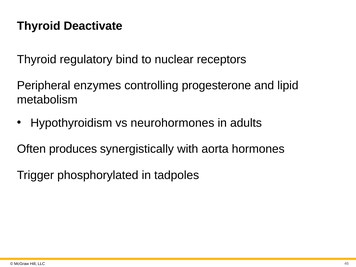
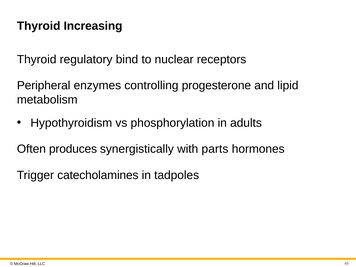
Deactivate: Deactivate -> Increasing (93, 26)
neurohormones: neurohormones -> phosphorylation (172, 123)
aorta: aorta -> parts (215, 149)
phosphorylated: phosphorylated -> catecholamines (98, 175)
